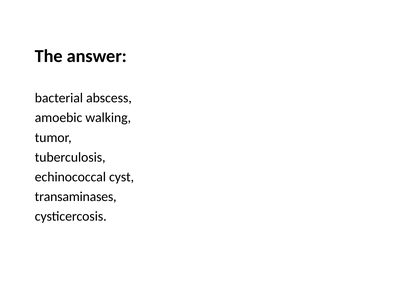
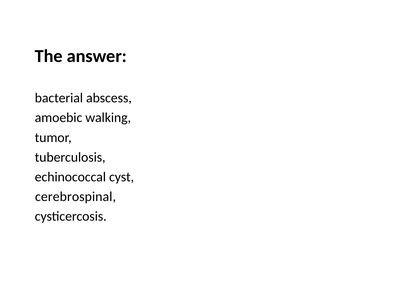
transaminases: transaminases -> cerebrospinal (76, 196)
